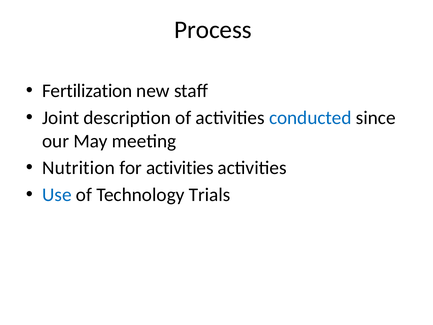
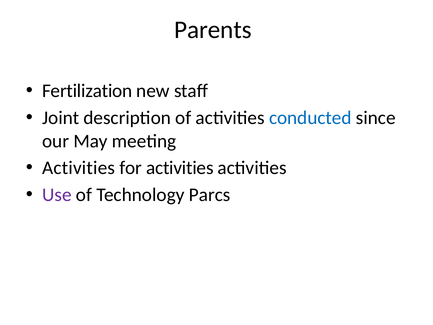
Process: Process -> Parents (213, 30)
Nutrition: Nutrition -> Activities (79, 168)
Use colour: blue -> purple (57, 195)
Trials: Trials -> Parcs (210, 195)
